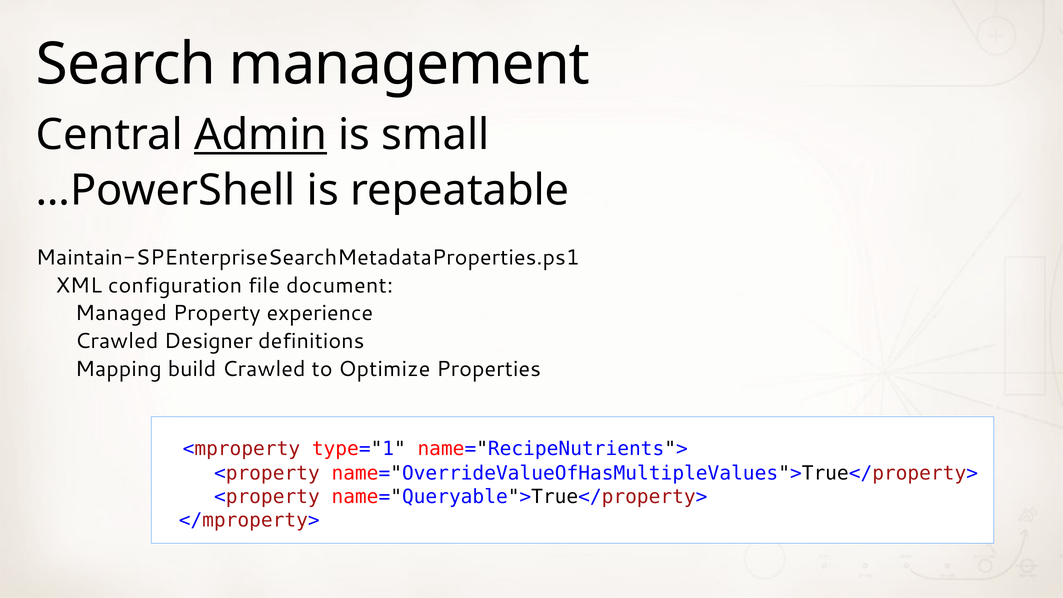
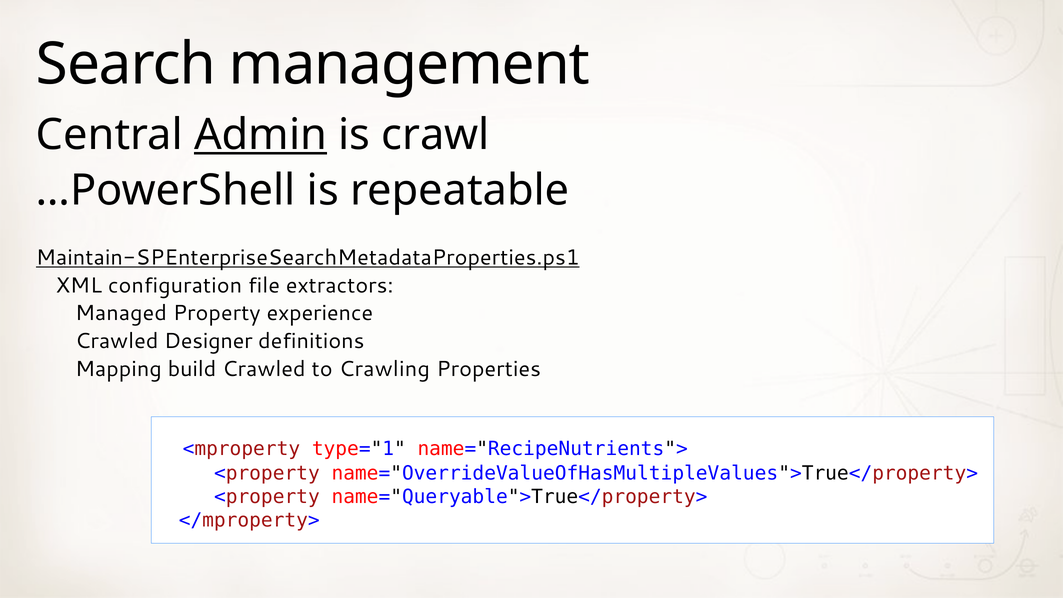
small: small -> crawl (436, 135)
Maintain-SPEnterpriseSearchMetadataProperties.ps1 underline: none -> present (308, 258)
document: document -> extractors (340, 285)
Optimize: Optimize -> Crawling (384, 369)
